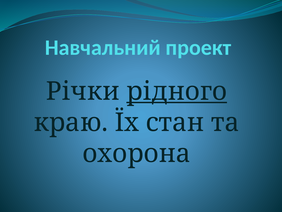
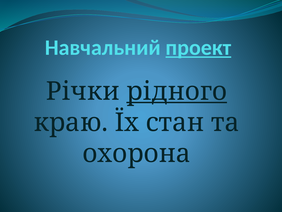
проект underline: none -> present (198, 47)
